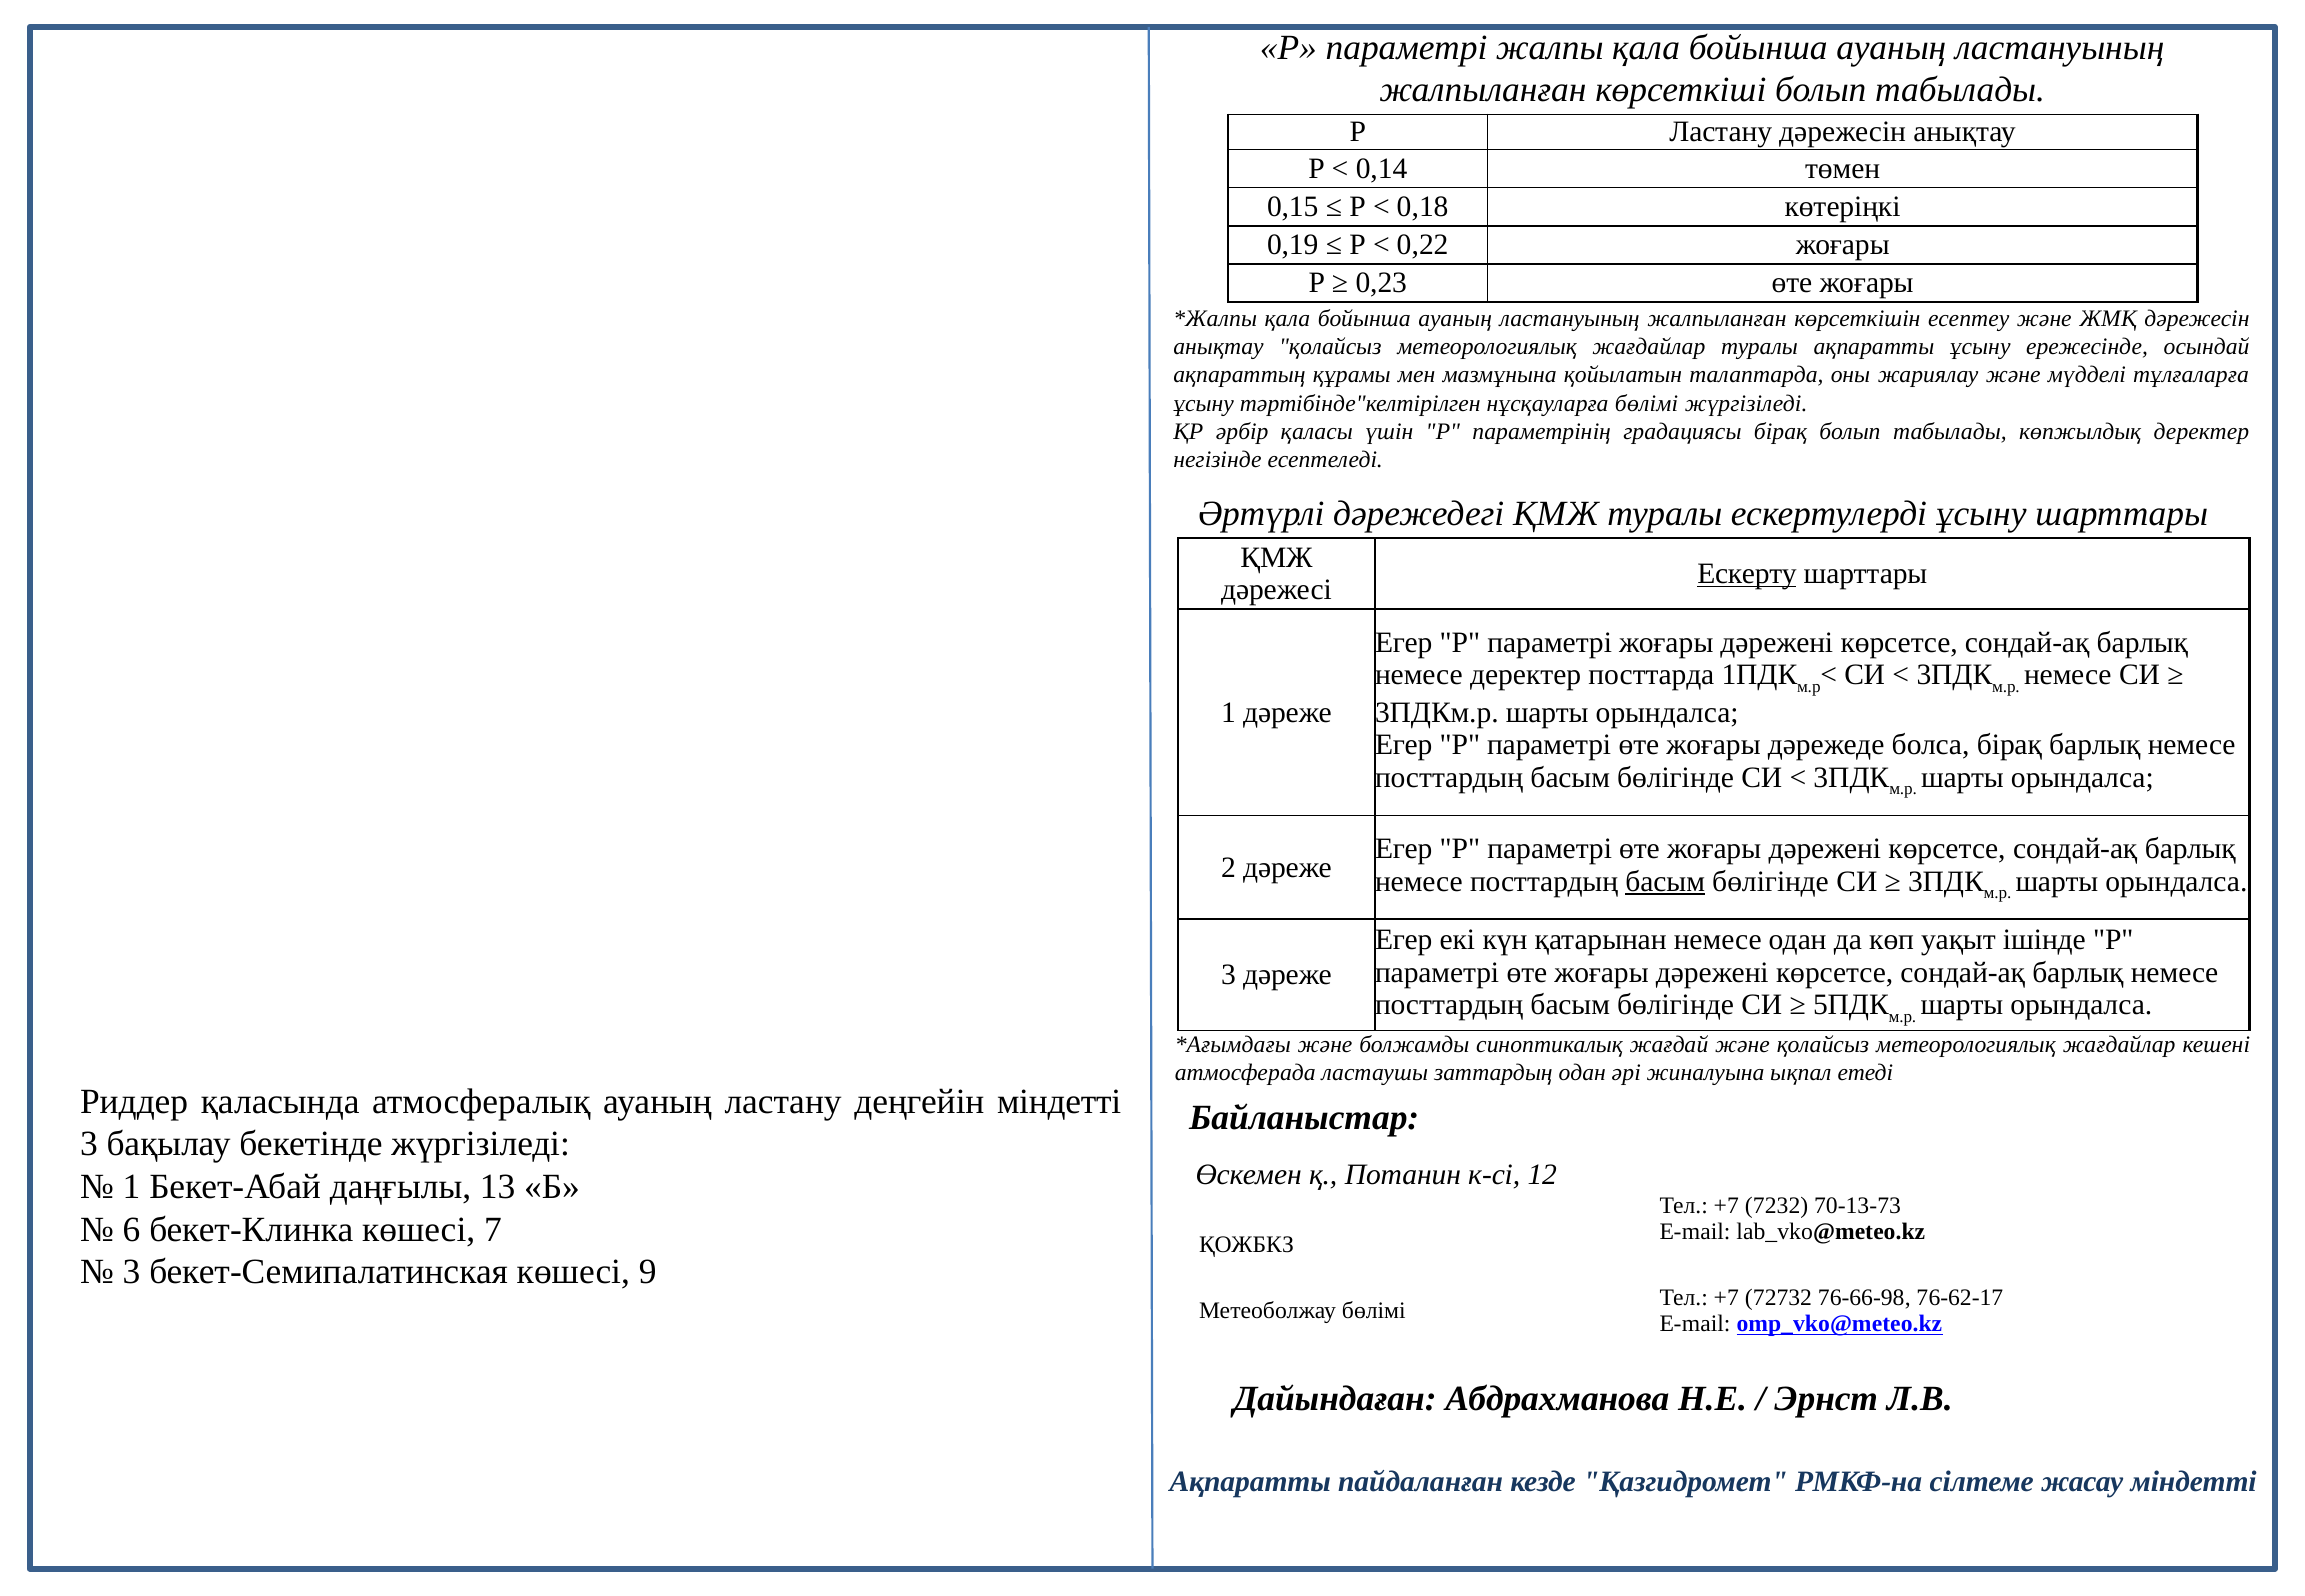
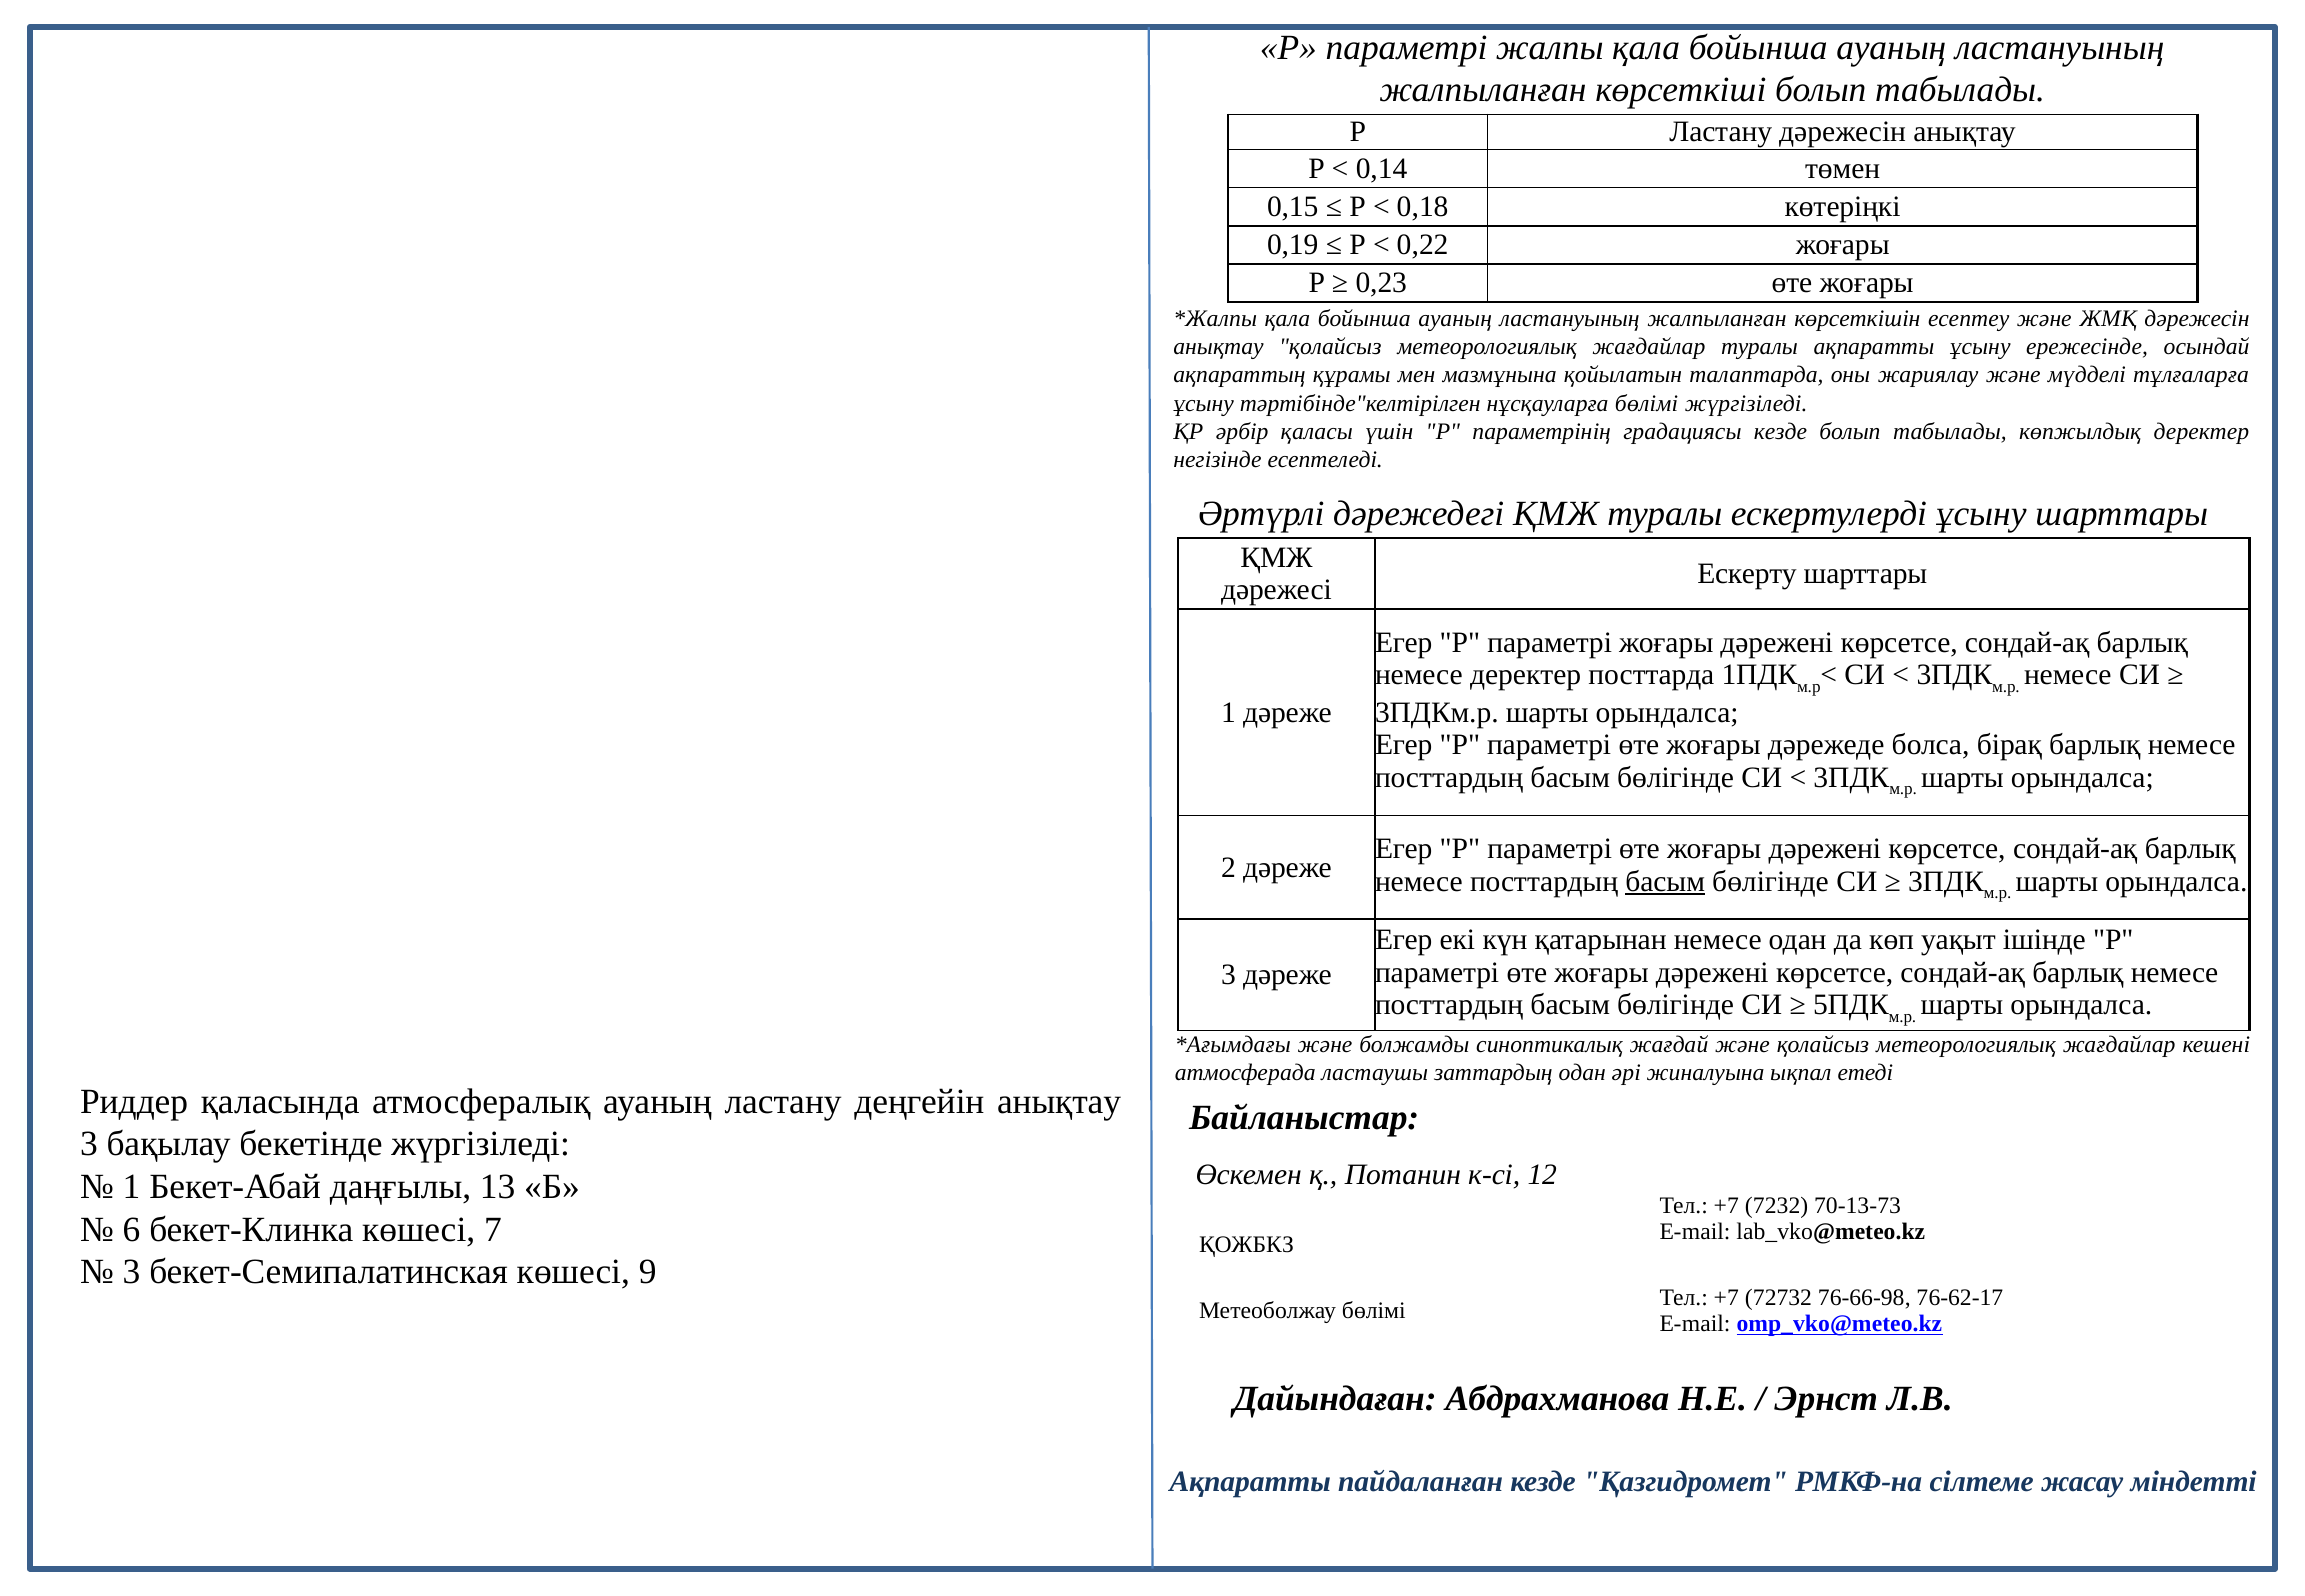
градациясы бірақ: бірақ -> кезде (1781, 431)
Ескерту underline: present -> none (1747, 574)
деңгейін міндетті: міндетті -> анықтау (1059, 1102)
